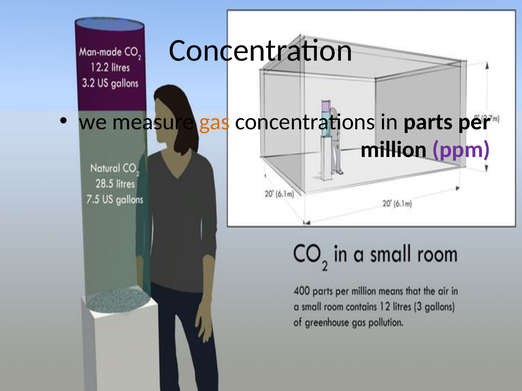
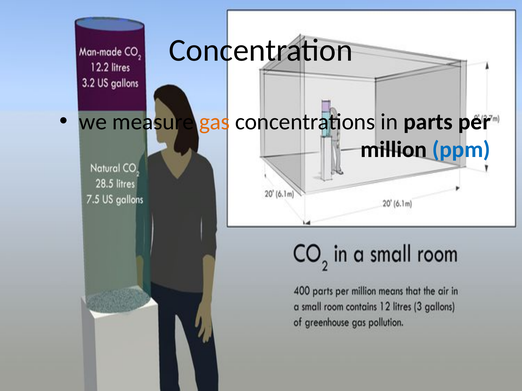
ppm colour: purple -> blue (461, 150)
